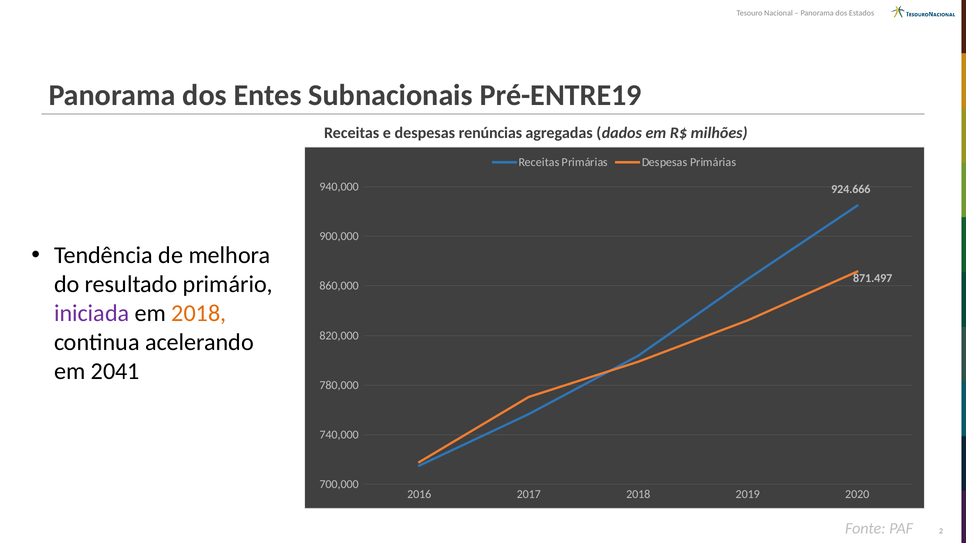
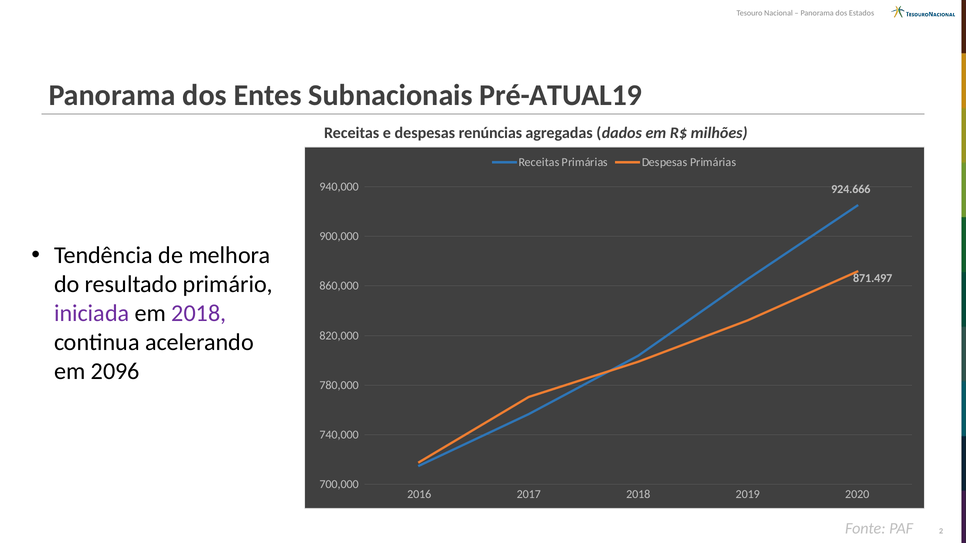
Pré-ENTRE19: Pré-ENTRE19 -> Pré-ATUAL19 (561, 95)
2018 colour: orange -> purple (199, 314)
2041: 2041 -> 2096 (115, 372)
